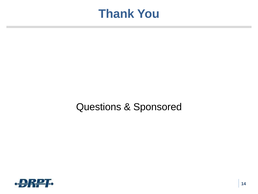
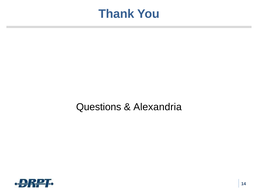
Sponsored: Sponsored -> Alexandria (158, 107)
